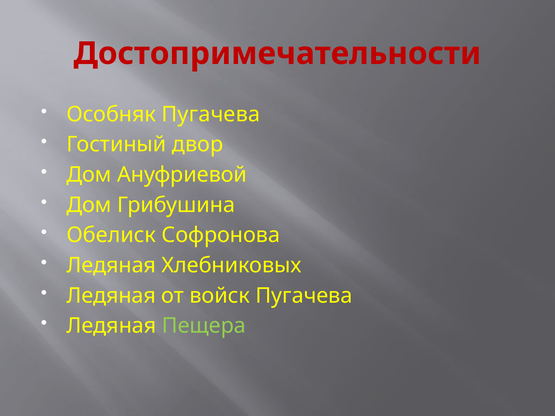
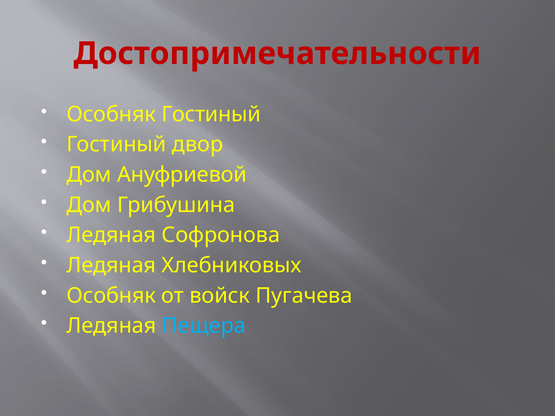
Особняк Пугачева: Пугачева -> Гостиный (211, 114)
Обелиск: Обелиск -> Ледяная (111, 235)
Ледяная: Ледяная -> Особняк (111, 296)
Пещера colour: light green -> light blue (204, 326)
